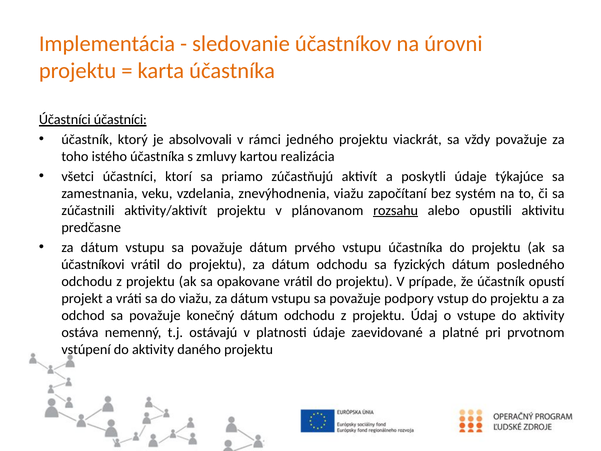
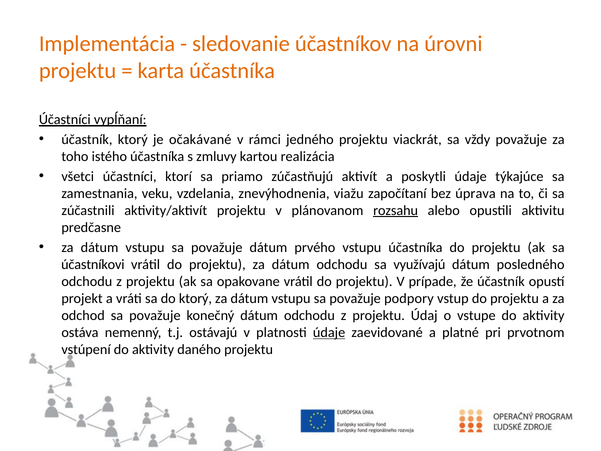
Účastníci účastníci: účastníci -> vypĺňaní (120, 120)
absolvovali: absolvovali -> očakávané (200, 139)
systém: systém -> úprava (476, 193)
fyzických: fyzických -> využívajú (419, 264)
do viažu: viažu -> ktorý (195, 298)
údaje underline: none -> present (329, 333)
